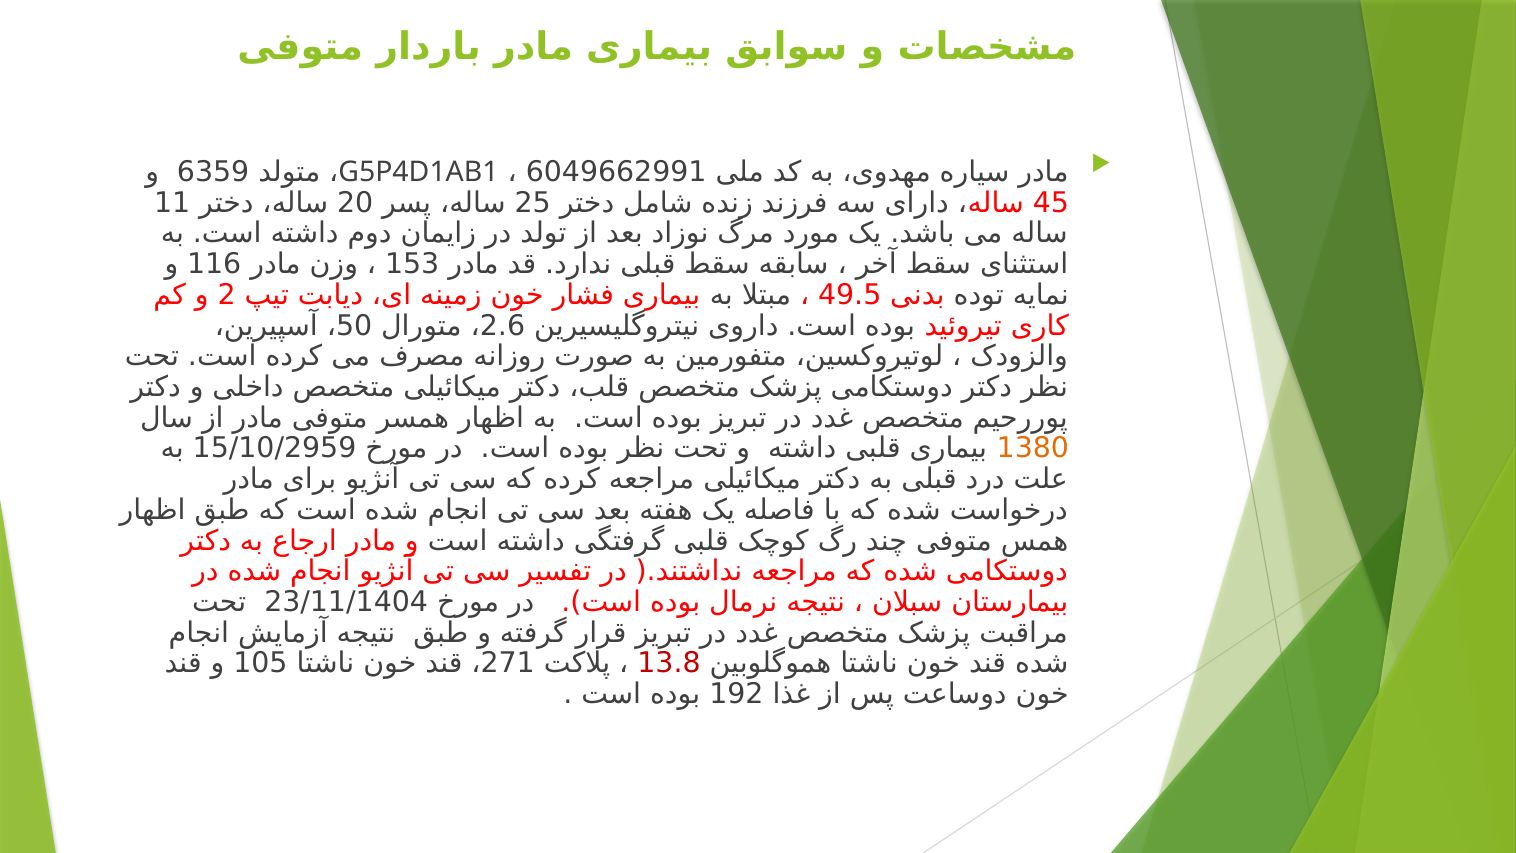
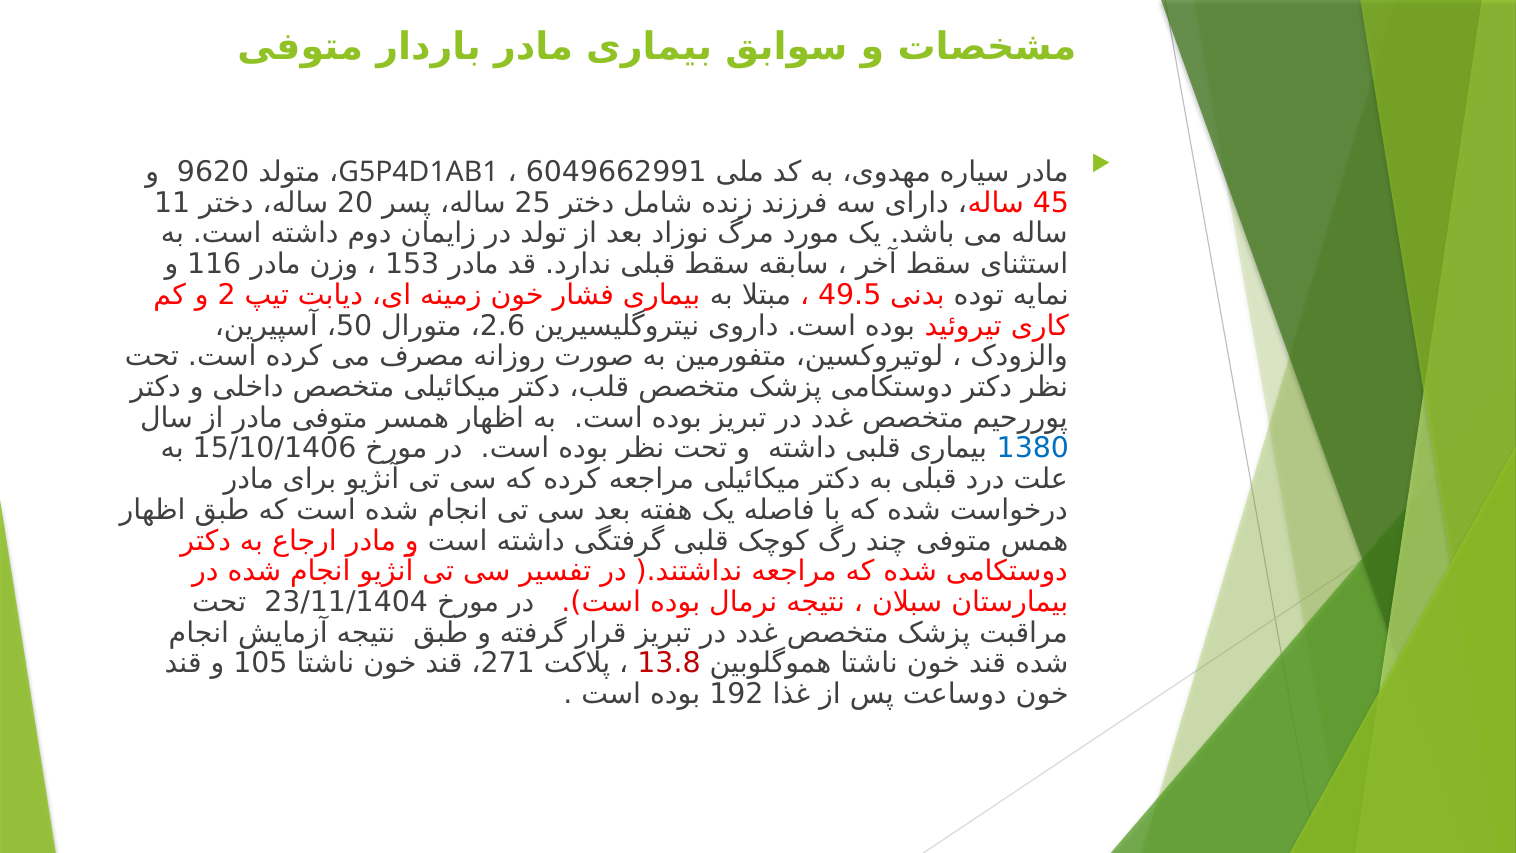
6359: 6359 -> 9620 (213, 172)
15/10/2959: 15/10/2959 -> 15/10/1406 (275, 448)
1380 colour: orange -> blue (1033, 448)
